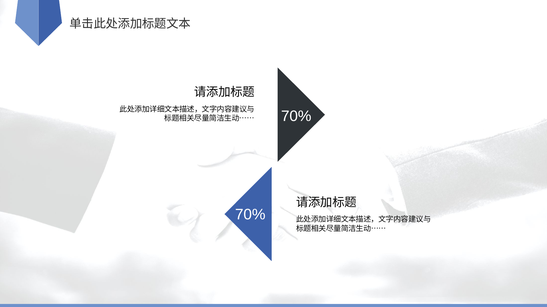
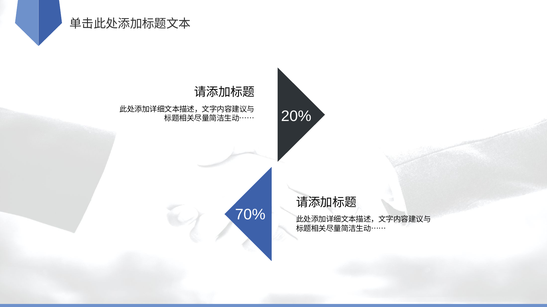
70%: 70% -> 20% (296, 117)
